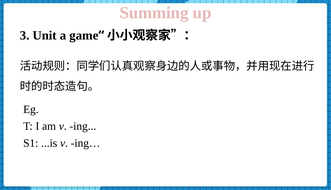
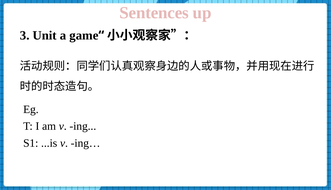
Summing: Summing -> Sentences (154, 13)
